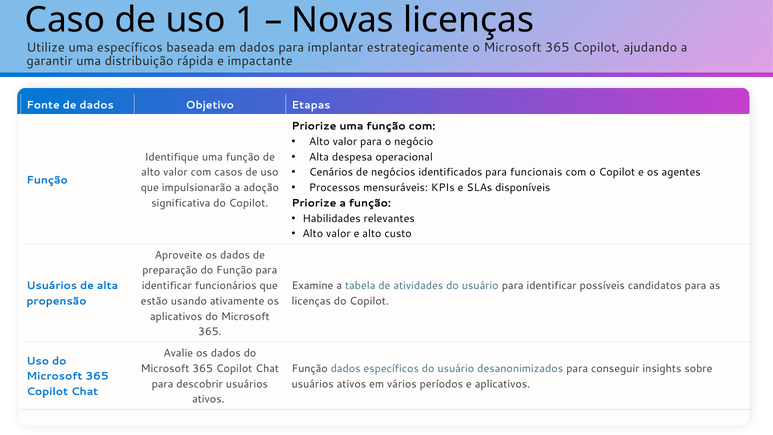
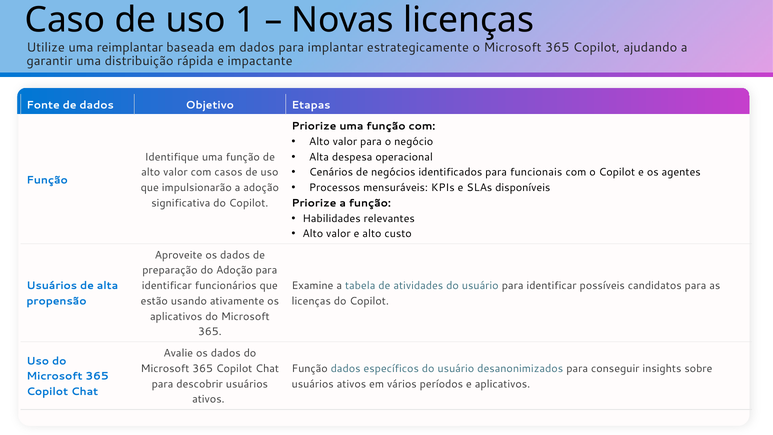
uma específicos: específicos -> reimplantar (130, 47)
do Função: Função -> Adoção (234, 270)
